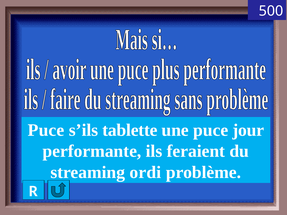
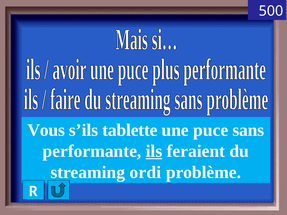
Puce: Puce -> Vous (46, 130)
jour: jour -> sans (248, 130)
ils underline: none -> present (154, 151)
